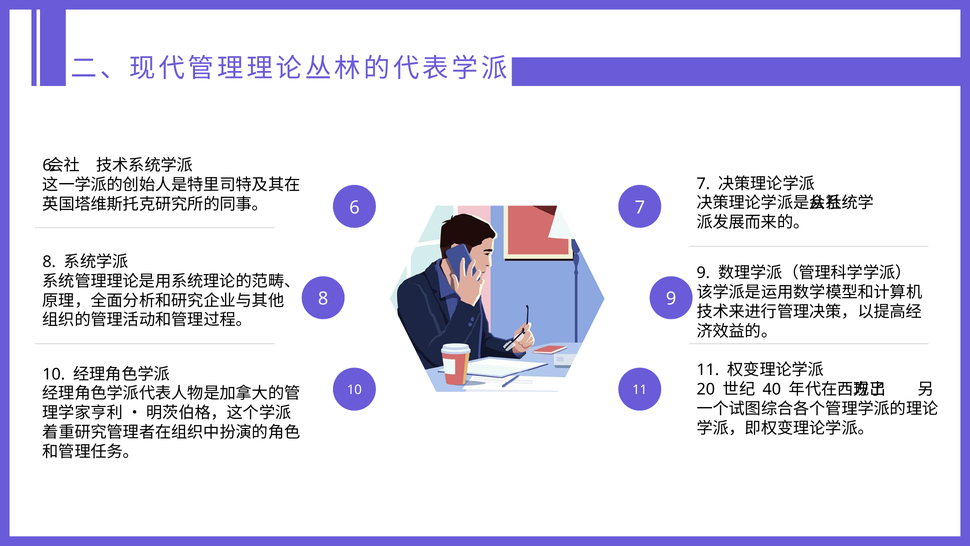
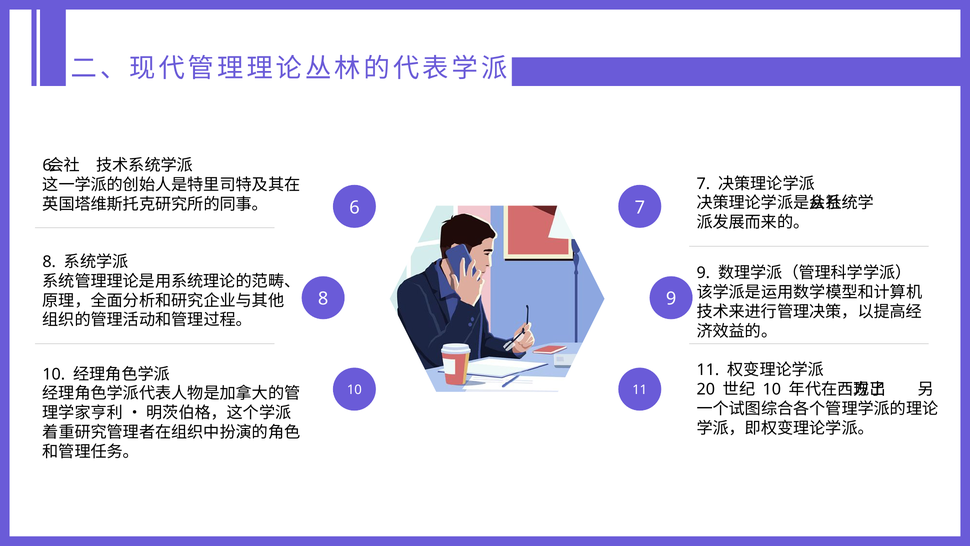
40: 40 -> 10 (772, 389)
